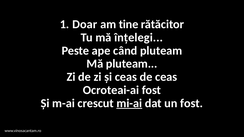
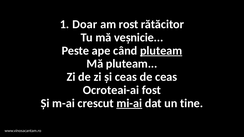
tine: tine -> rost (129, 24)
înțelegi: înțelegi -> veșnicie (139, 38)
pluteam underline: none -> present (161, 51)
un fost: fost -> tine (192, 103)
